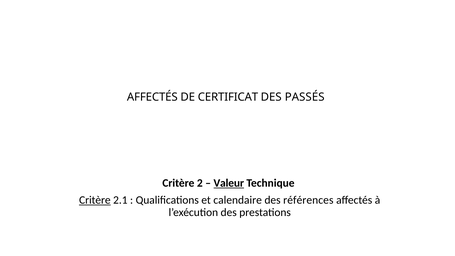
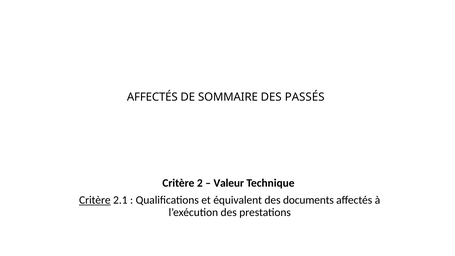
CERTIFICAT: CERTIFICAT -> SOMMAIRE (228, 97)
Valeur underline: present -> none (229, 183)
calendaire: calendaire -> équivalent (238, 200)
références: références -> documents (308, 200)
